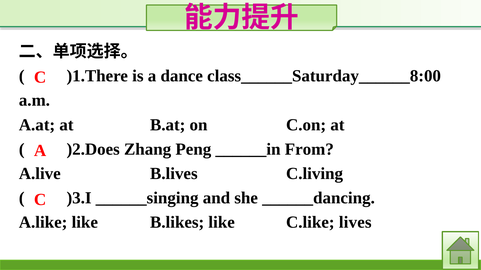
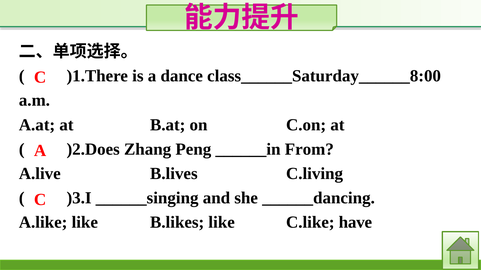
lives: lives -> have (355, 223)
